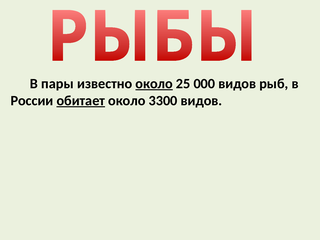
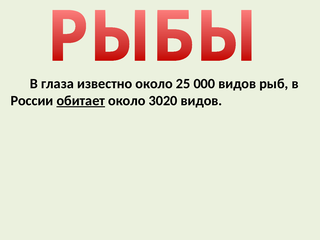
пары: пары -> глаза (58, 84)
около underline: present -> none (154, 84)
3300: 3300 -> 3020 (163, 101)
